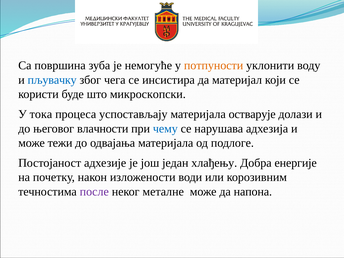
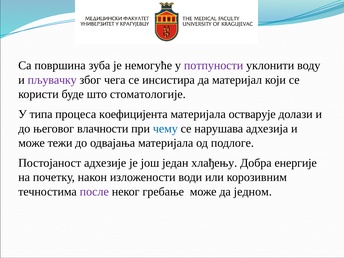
потпуности colour: orange -> purple (214, 66)
пљувачку colour: blue -> purple (52, 80)
микроскопски: микроскопски -> стоматологије (148, 94)
тока: тока -> типа (41, 114)
успостављају: успостављају -> коефицијента (133, 114)
металне: металне -> гребање (163, 192)
напона: напона -> једном (253, 192)
